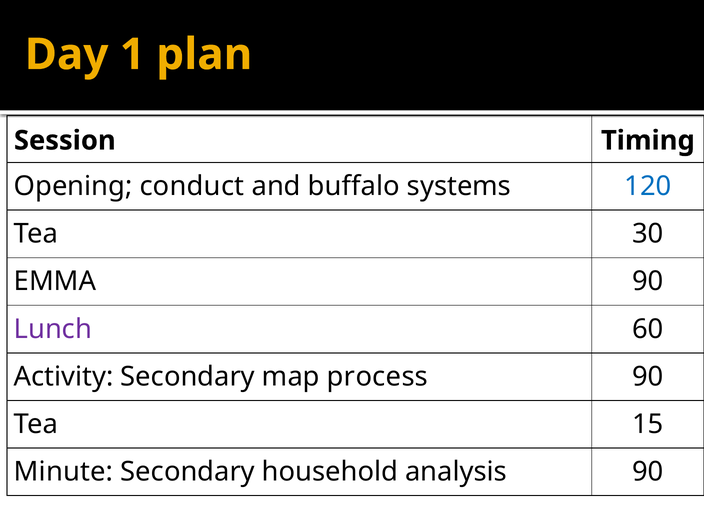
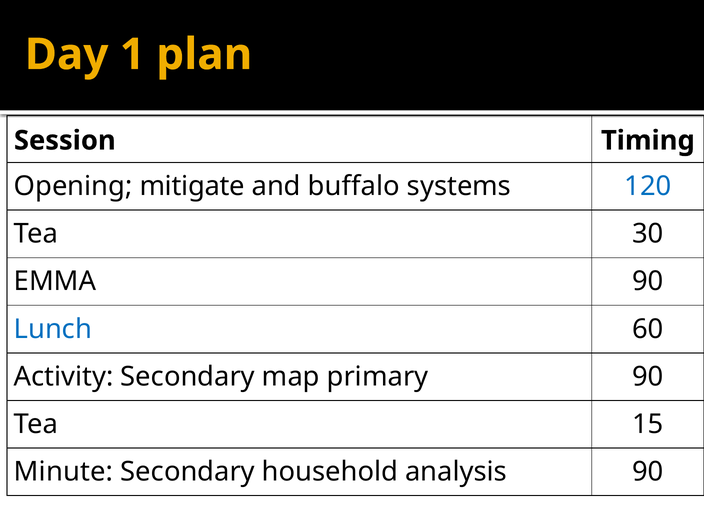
conduct: conduct -> mitigate (192, 186)
Lunch colour: purple -> blue (53, 329)
process: process -> primary (378, 377)
